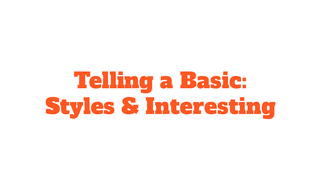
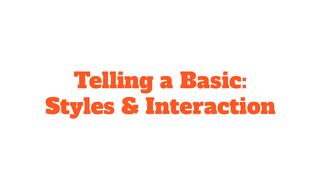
Interesting: Interesting -> Interaction (211, 107)
